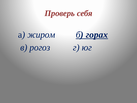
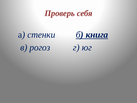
жиром: жиром -> стенки (41, 35)
горах: горах -> книга (97, 35)
